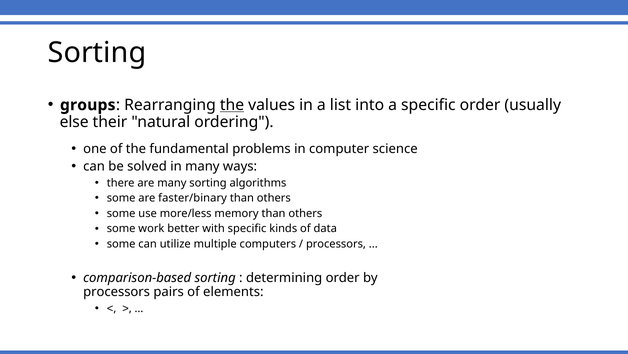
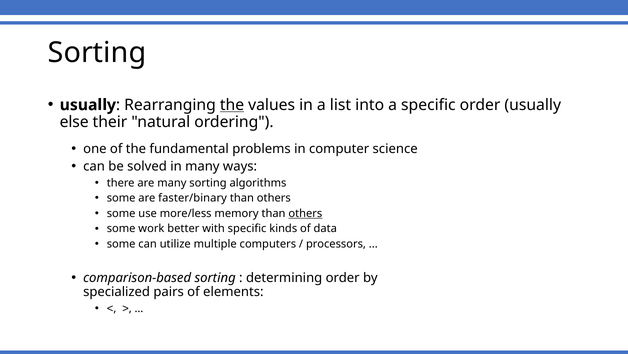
groups: groups -> usually (88, 105)
others underline: none -> present (305, 213)
processors: processors -> specialized (117, 291)
